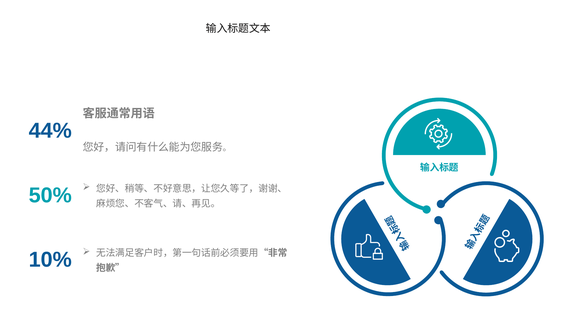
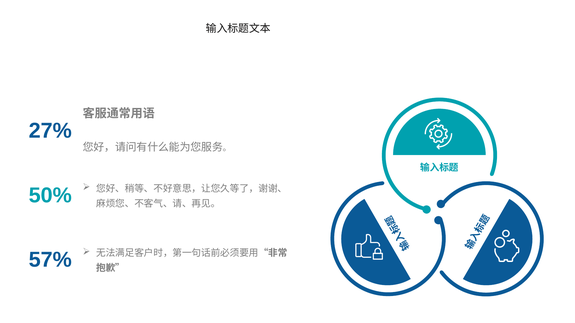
44%: 44% -> 27% (50, 131)
10%: 10% -> 57% (50, 260)
